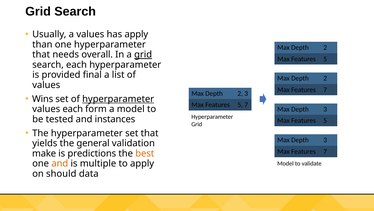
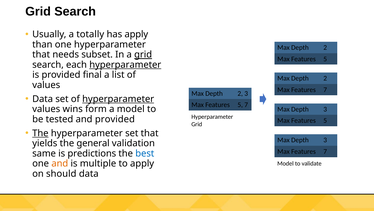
a values: values -> totally (90, 34)
overall: overall -> subset (97, 54)
hyperparameter underline: none -> present (125, 65)
Wins: Wins -> Data (43, 99)
values each: each -> wins (73, 109)
and instances: instances -> provided (115, 119)
The underline: none -> present (40, 133)
make: make -> same (44, 153)
best colour: orange -> blue (145, 153)
